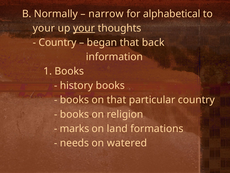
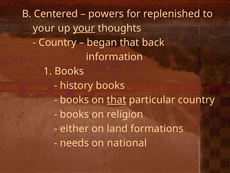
Normally: Normally -> Centered (56, 14)
narrow: narrow -> powers (106, 14)
alphabetical: alphabetical -> replenished (172, 14)
that underline: none -> present (117, 100)
marks: marks -> either (74, 128)
watered: watered -> national (127, 143)
